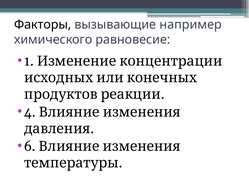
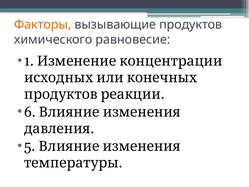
Факторы colour: black -> orange (43, 25)
например: например -> продуктов (191, 25)
4: 4 -> 6 (30, 112)
6: 6 -> 5 (30, 146)
